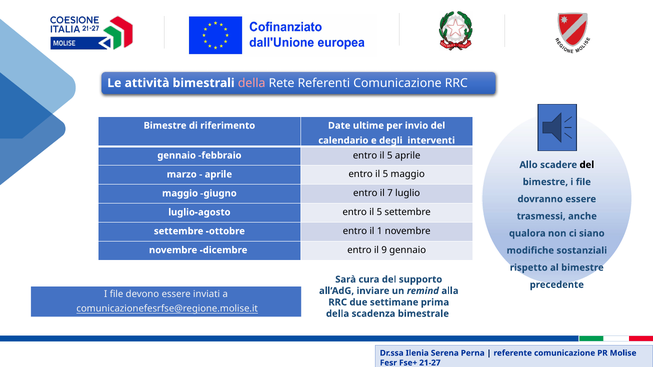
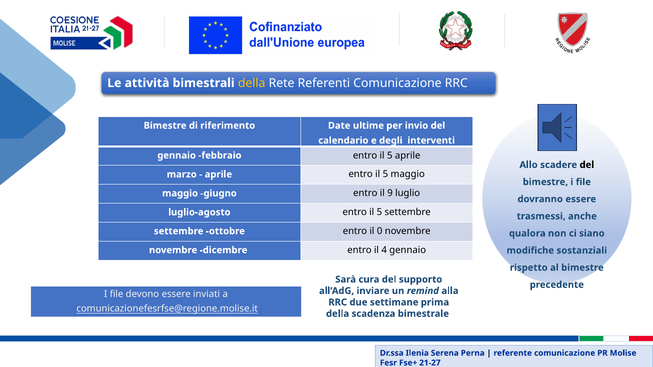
della colour: pink -> yellow (252, 83)
7: 7 -> 9 (390, 193)
1: 1 -> 0 (380, 231)
9: 9 -> 4 (384, 250)
